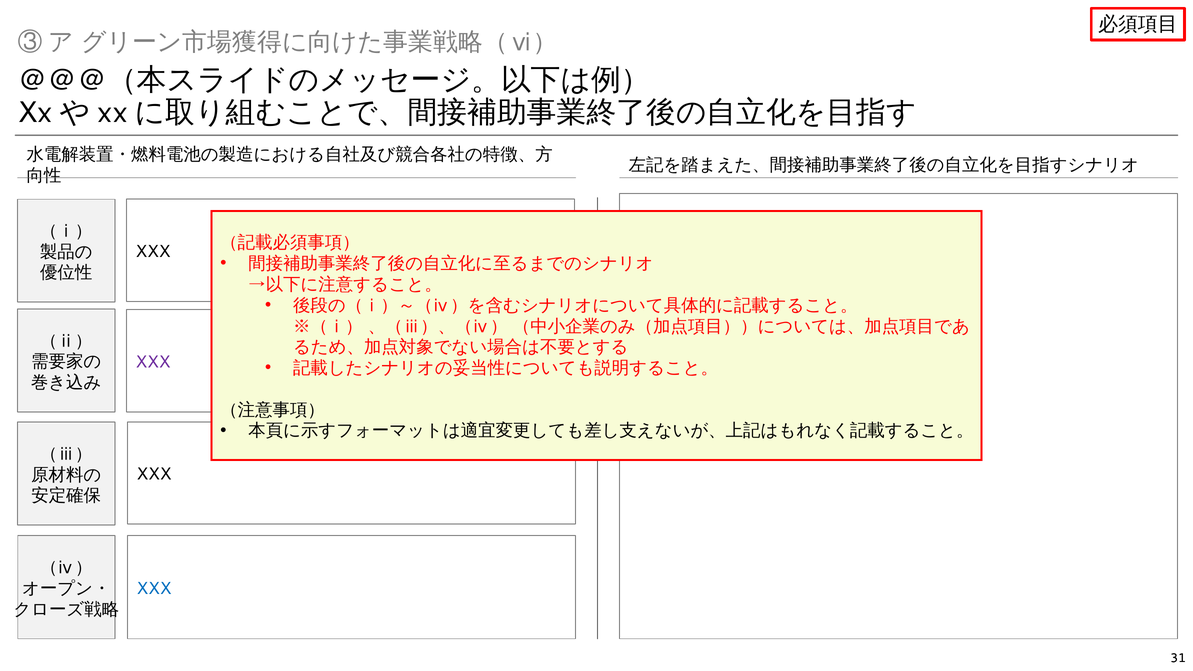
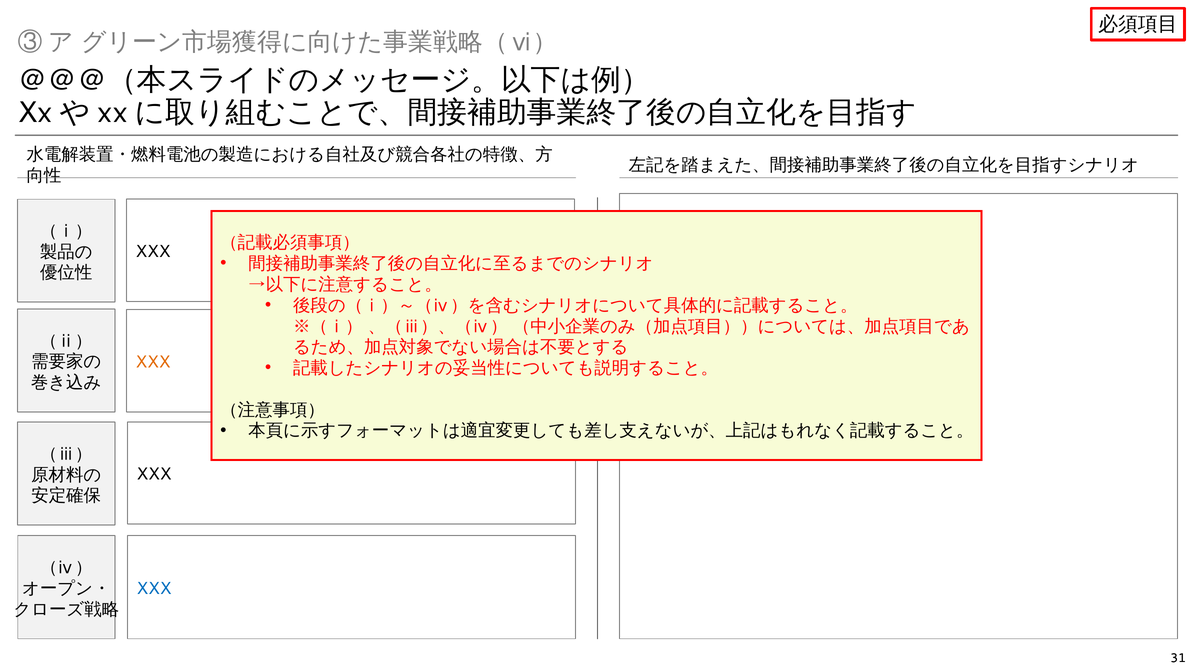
XXX colour: purple -> orange (153, 362)
